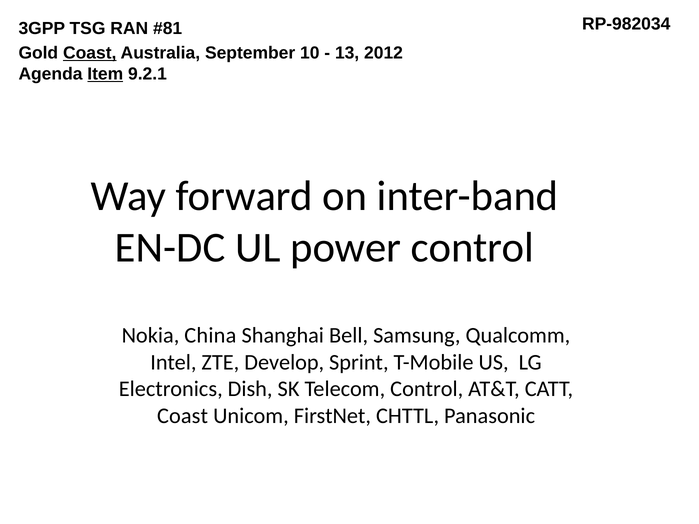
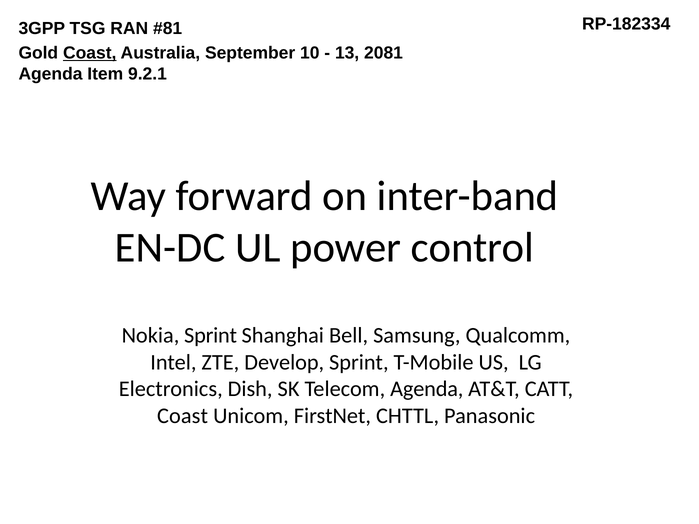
RP-982034: RP-982034 -> RP-182334 (626, 24)
2012: 2012 -> 2081 (384, 53)
Item underline: present -> none (105, 74)
Nokia China: China -> Sprint (211, 336)
Telecom Control: Control -> Agenda (427, 389)
